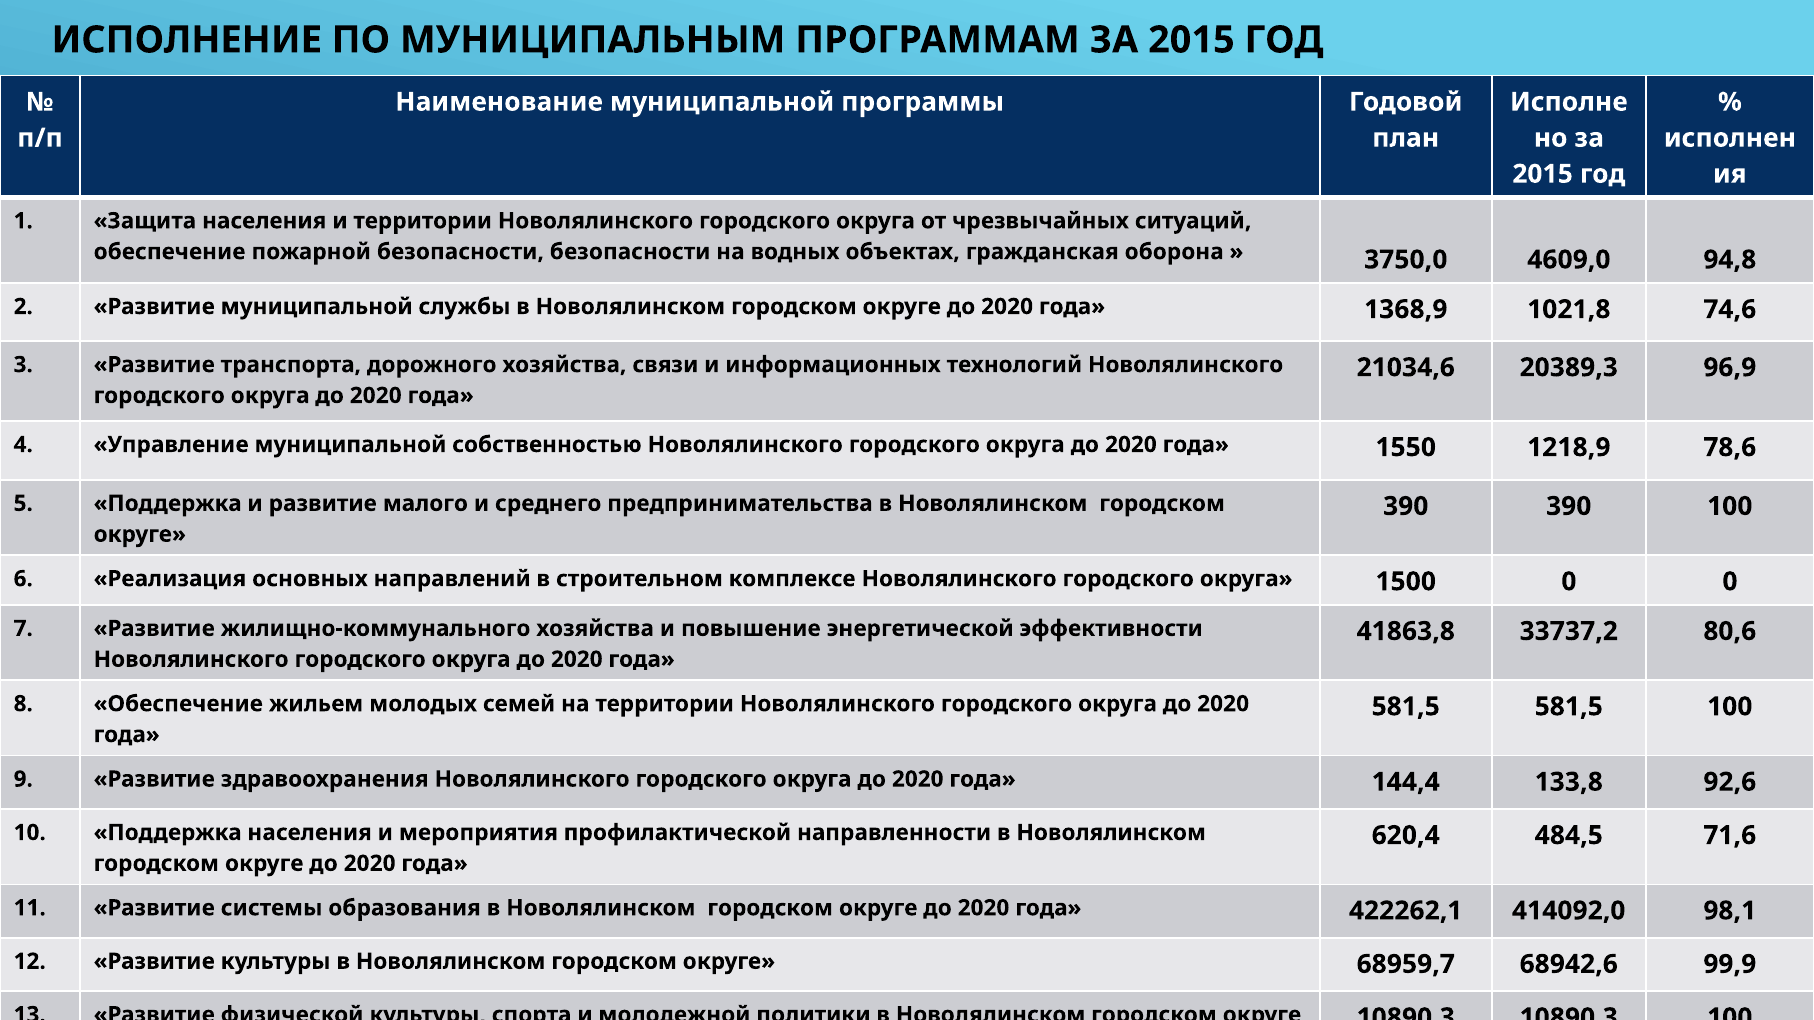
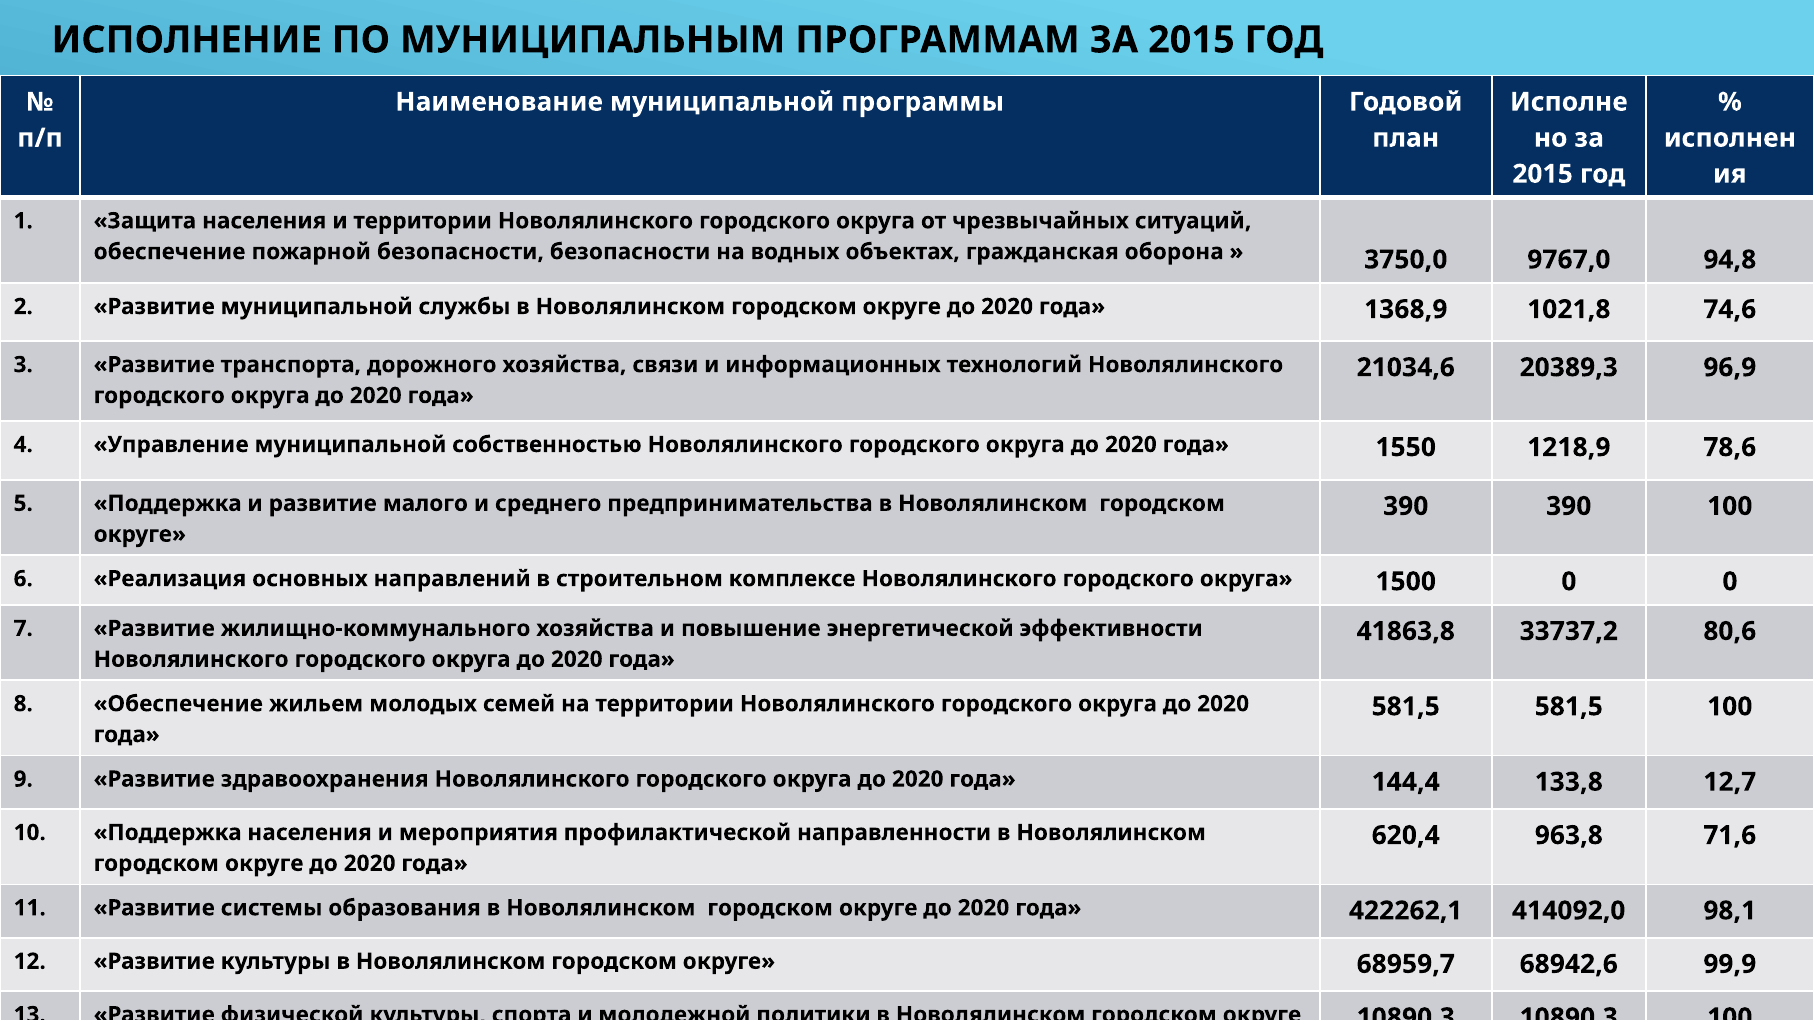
4609,0: 4609,0 -> 9767,0 (1569, 260)
92,6: 92,6 -> 12,7 (1730, 782)
484,5: 484,5 -> 963,8 (1569, 836)
